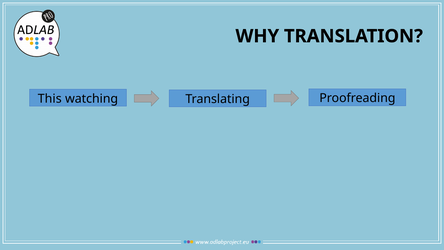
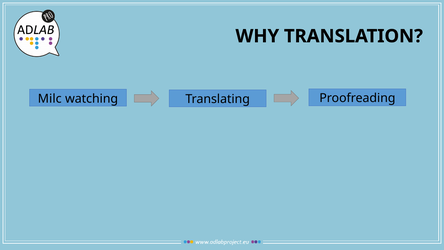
This: This -> Milc (50, 99)
